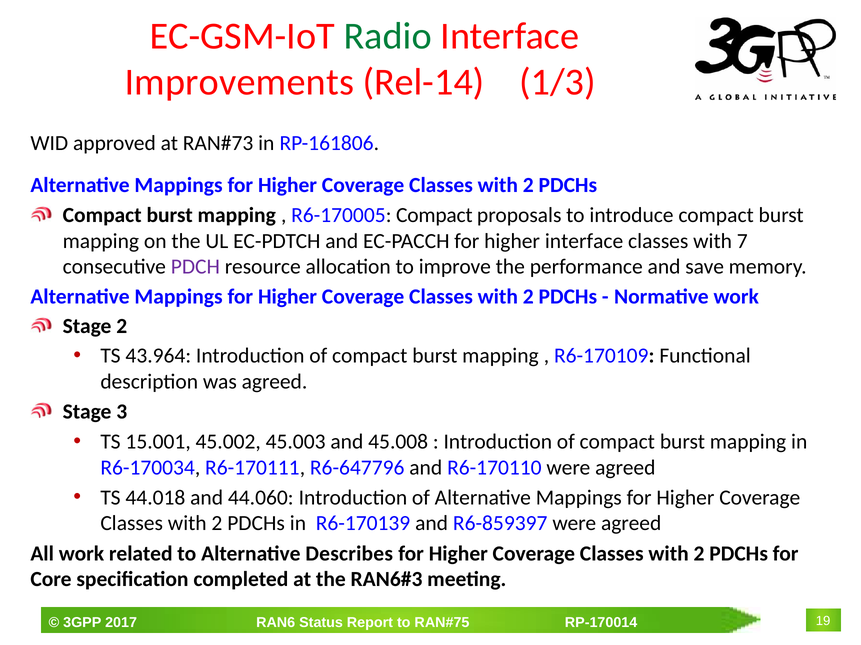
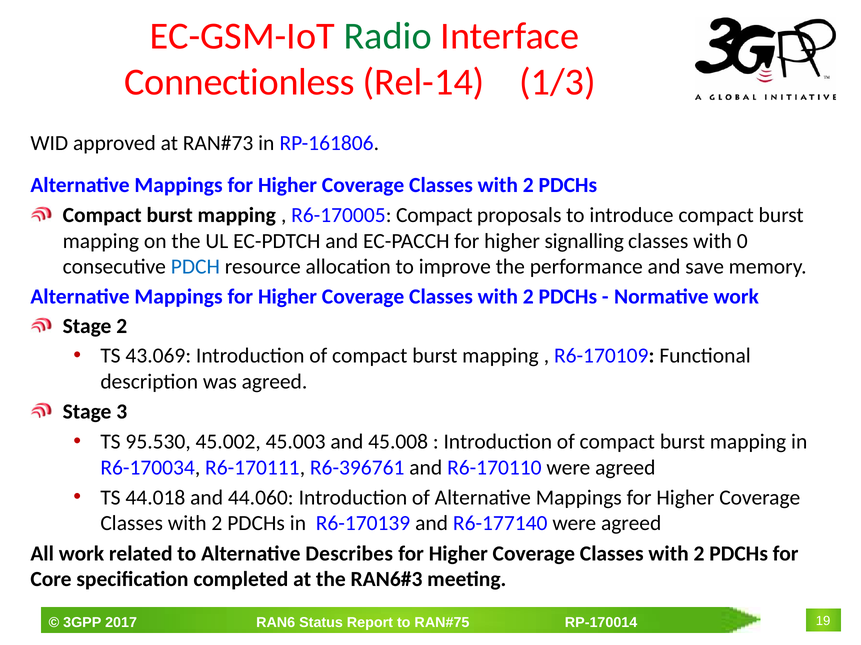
Improvements: Improvements -> Connectionless (240, 82)
higher interface: interface -> signalling (584, 241)
7: 7 -> 0 (742, 241)
PDCH colour: purple -> blue (195, 267)
43.964: 43.964 -> 43.069 (158, 356)
15.001: 15.001 -> 95.530 (158, 442)
R6-647796: R6-647796 -> R6-396761 (357, 468)
R6-859397: R6-859397 -> R6-177140 (500, 524)
